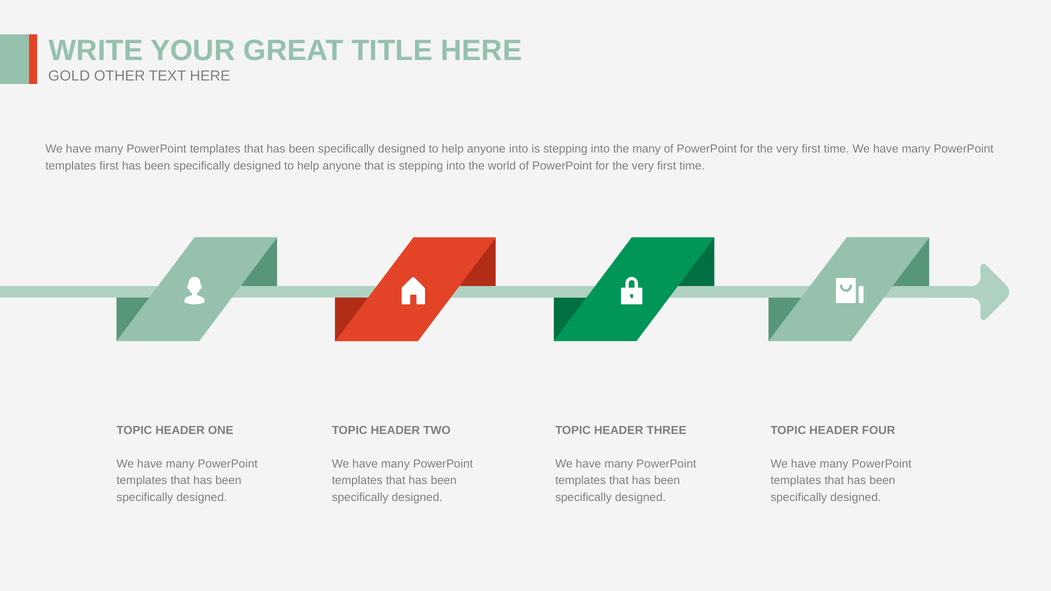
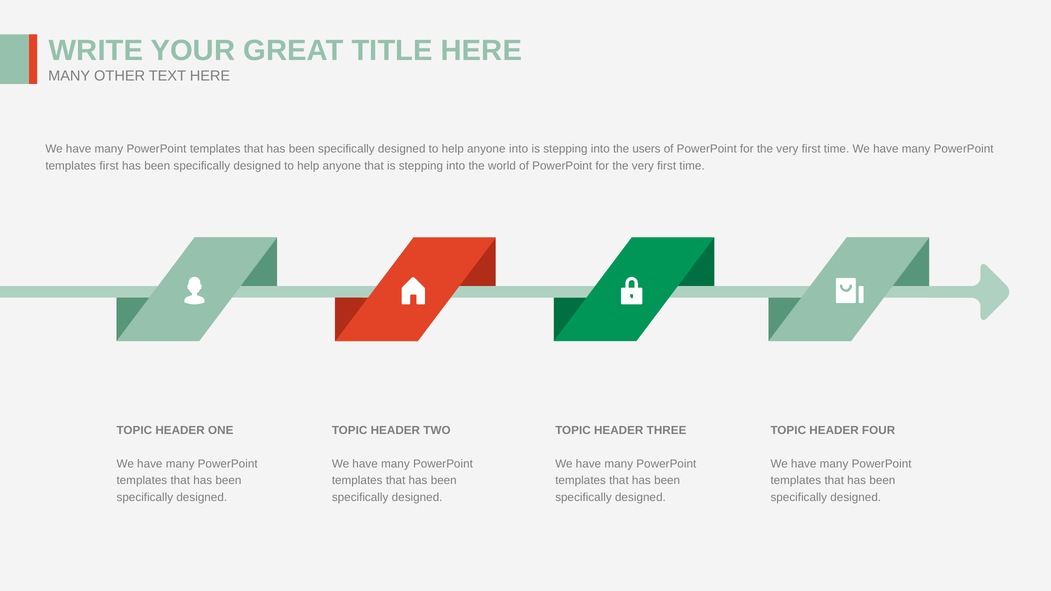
GOLD: GOLD -> MANY (69, 76)
the many: many -> users (647, 149)
